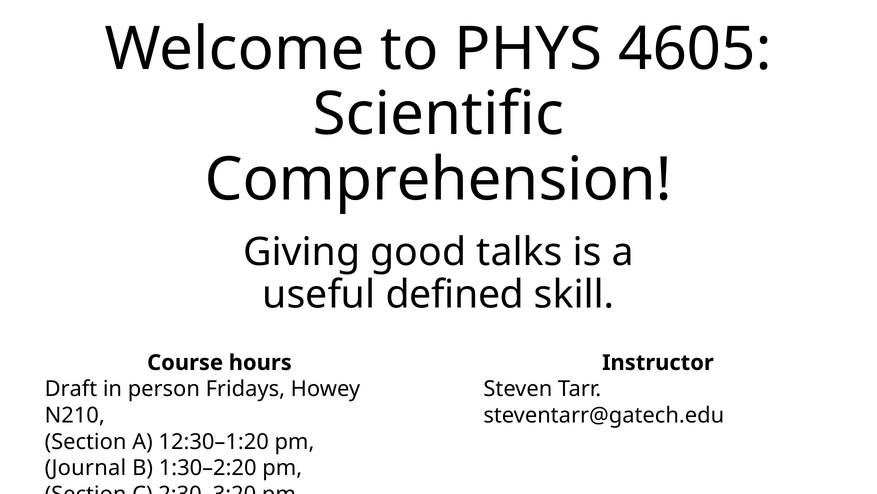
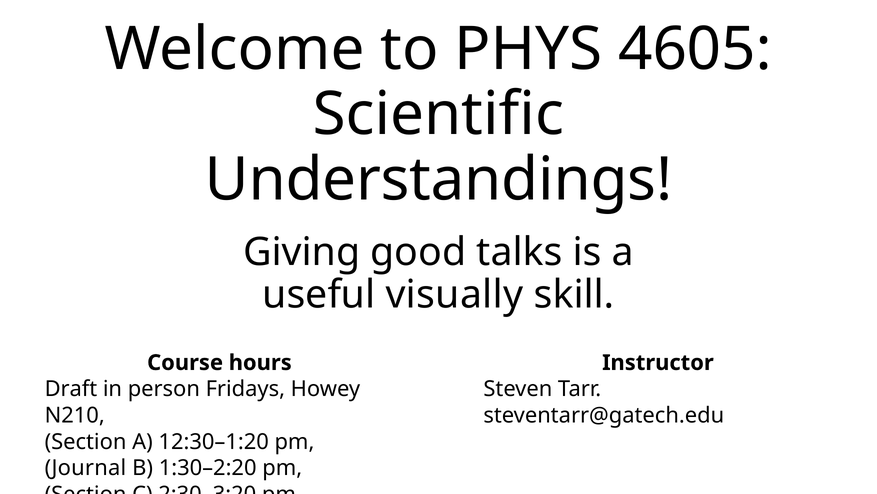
Comprehension: Comprehension -> Understandings (439, 179)
defined: defined -> visually (454, 295)
